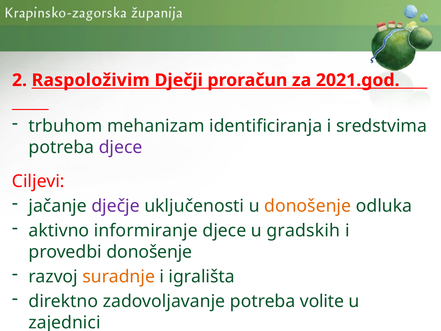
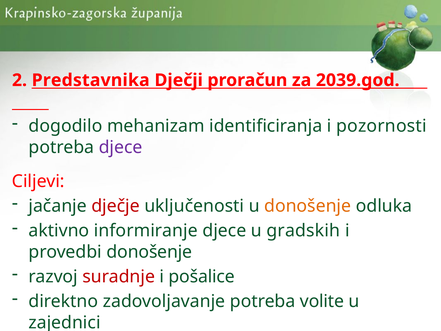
Raspoloživim: Raspoloživim -> Predstavnika (91, 80)
2021.god: 2021.god -> 2039.god (358, 80)
trbuhom: trbuhom -> dogodilo (66, 126)
sredstvima: sredstvima -> pozornosti (381, 126)
dječje colour: purple -> red (116, 206)
suradnje colour: orange -> red (119, 277)
igrališta: igrališta -> pošalice (202, 277)
